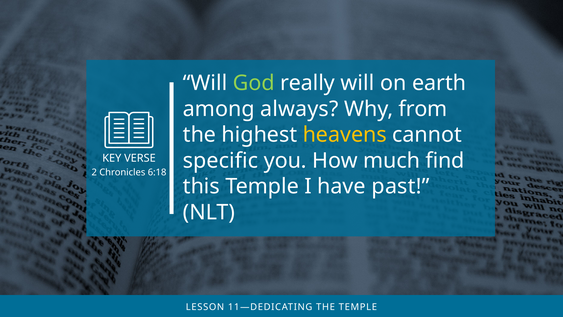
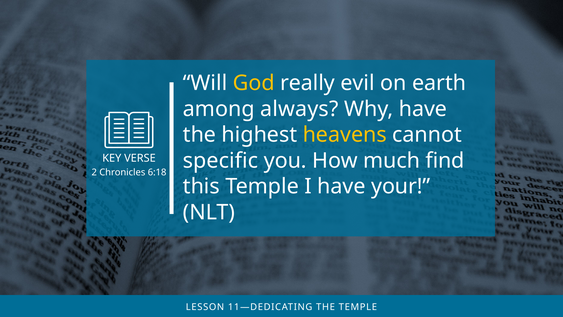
God colour: light green -> yellow (254, 83)
really will: will -> evil (358, 83)
Why from: from -> have (423, 109)
past: past -> your (401, 186)
